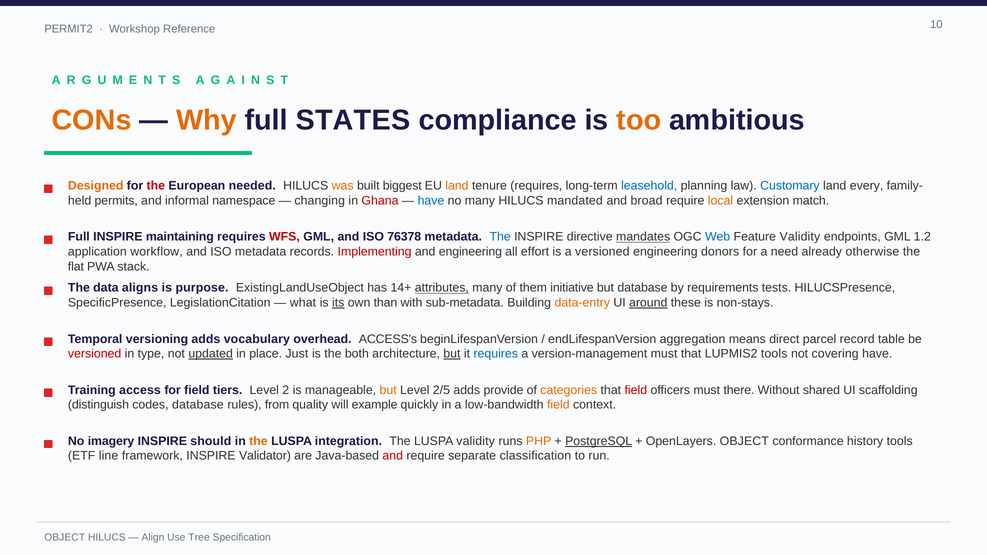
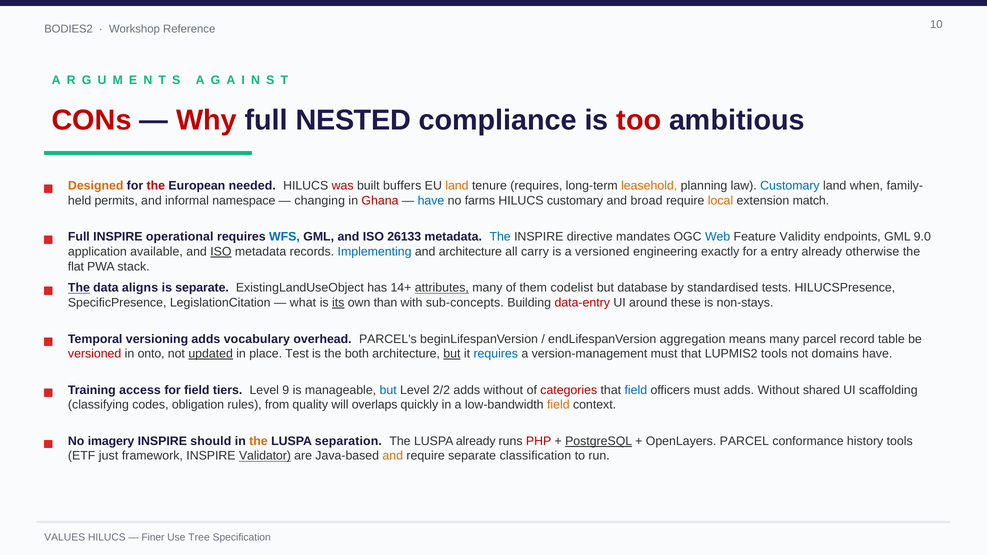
PERMIT2: PERMIT2 -> BODIES2 (69, 29)
CONs colour: orange -> red (92, 120)
Why colour: orange -> red (206, 120)
STATES: STATES -> NESTED (353, 120)
too colour: orange -> red (639, 120)
was colour: orange -> red (343, 186)
biggest: biggest -> buffers (402, 186)
leasehold colour: blue -> orange (649, 186)
every: every -> when (866, 186)
no many: many -> farms (480, 201)
HILUCS mandated: mandated -> customary (575, 201)
maintaining: maintaining -> operational (180, 237)
WFS colour: red -> blue (284, 237)
76378: 76378 -> 26133 (404, 237)
mandates underline: present -> none (643, 237)
1.2: 1.2 -> 9.0 (922, 237)
workflow: workflow -> available (157, 252)
ISO underline: none -> present (221, 252)
Implementing colour: red -> blue (375, 252)
and engineering: engineering -> architecture (470, 252)
effort: effort -> carry (535, 252)
donors: donors -> exactly (720, 252)
need: need -> entry (784, 252)
The underline: none -> present (79, 288)
is purpose: purpose -> separate (202, 288)
initiative: initiative -> codelist (572, 288)
requirements: requirements -> standardised (723, 288)
sub-metadata: sub-metadata -> sub-concepts (465, 303)
data-entry colour: orange -> red (582, 303)
around underline: present -> none (648, 303)
ACCESS's: ACCESS's -> PARCEL's (388, 339)
means direct: direct -> many (784, 339)
type: type -> onto (151, 354)
Just: Just -> Test (297, 354)
covering: covering -> domains (835, 354)
2: 2 -> 9 (286, 390)
but colour: orange -> blue (388, 390)
2/5: 2/5 -> 2/2 (441, 390)
provide: provide -> without (503, 390)
categories colour: orange -> red (569, 390)
field colour: red -> blue (636, 390)
must there: there -> adds (739, 390)
distinguish: distinguish -> classifying (98, 405)
codes database: database -> obligation (198, 405)
example: example -> overlaps (375, 405)
integration: integration -> separation (348, 441)
LUSPA validity: validity -> already (476, 441)
PHP colour: orange -> red (539, 441)
OpenLayers OBJECT: OBJECT -> PARCEL (744, 441)
line: line -> just (109, 456)
Validator underline: none -> present (265, 456)
and colour: red -> orange (393, 456)
OBJECT: OBJECT -> VALUES (65, 537)
Align: Align -> Finer (153, 537)
